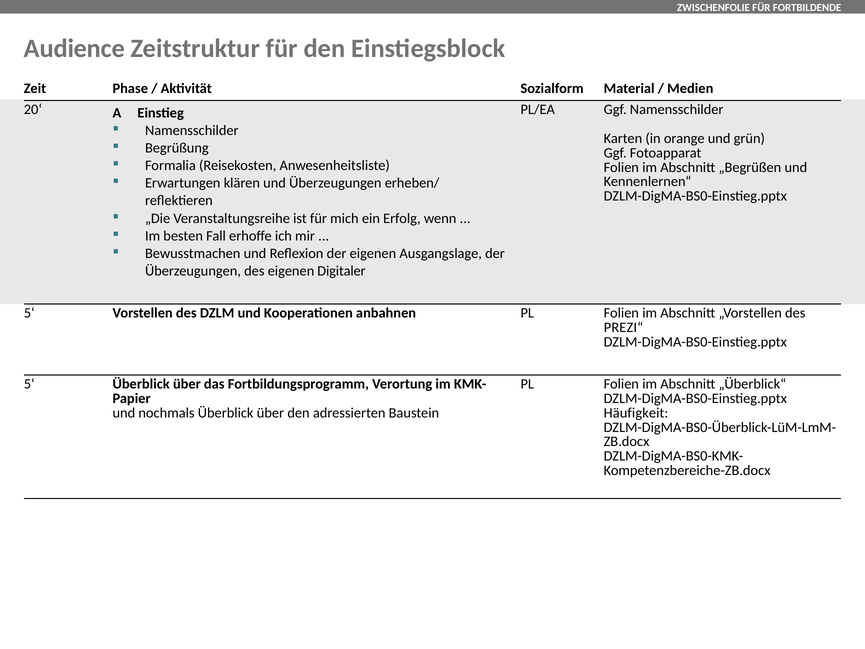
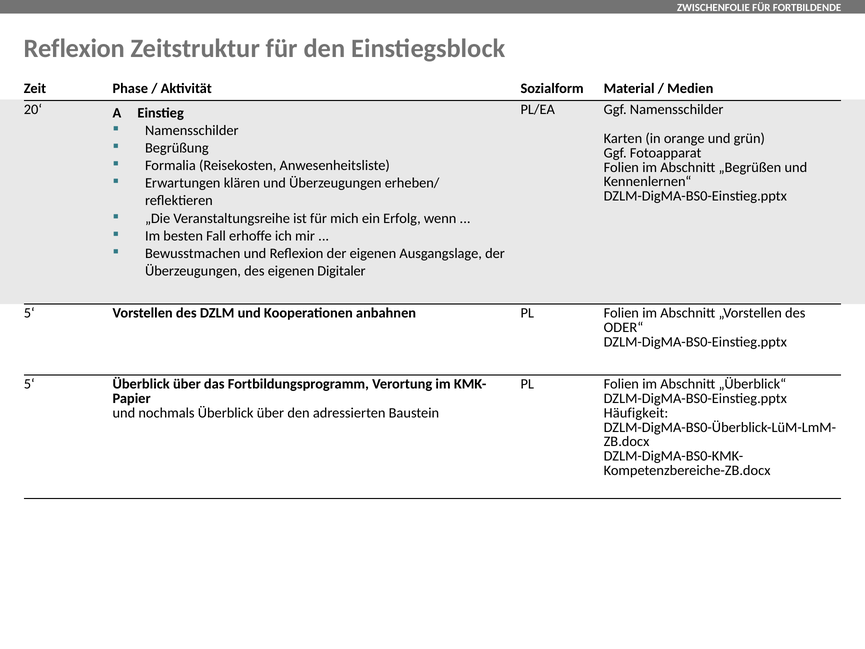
Audience: Audience -> Reflexion (74, 48)
PREZI“: PREZI“ -> ODER“ (624, 327)
